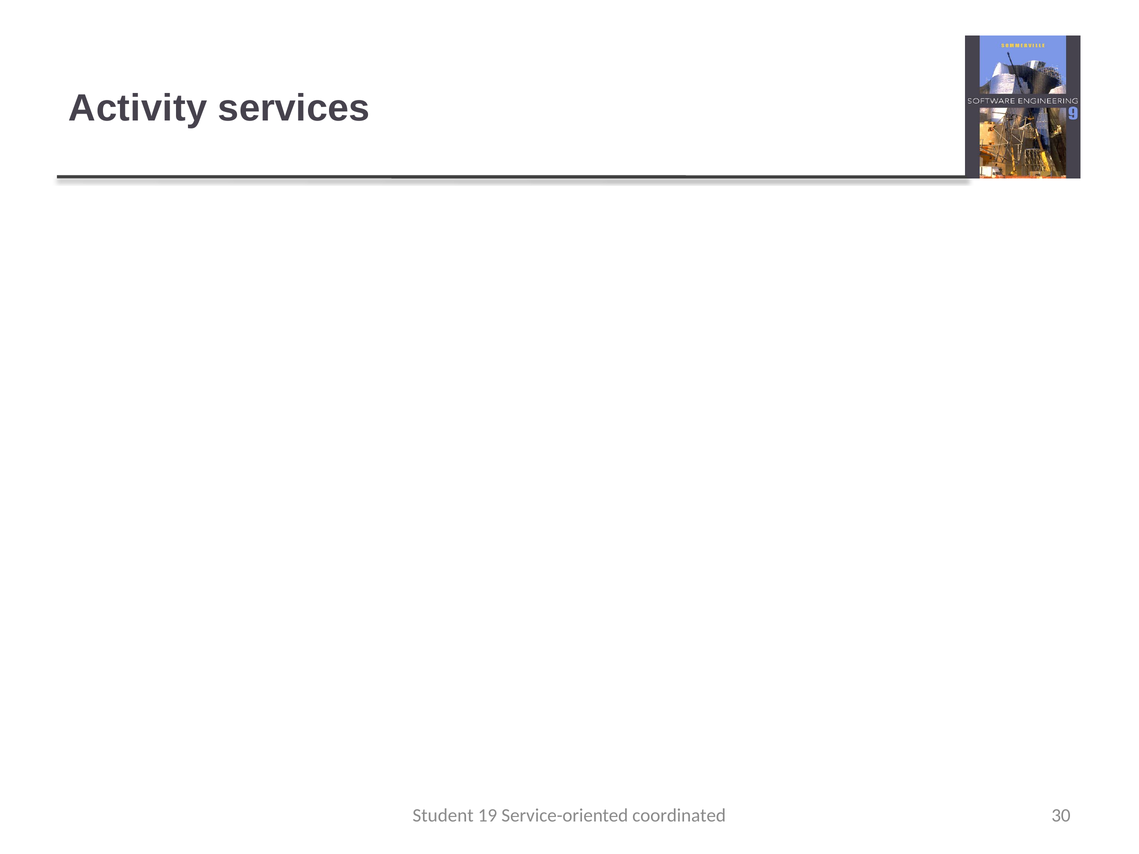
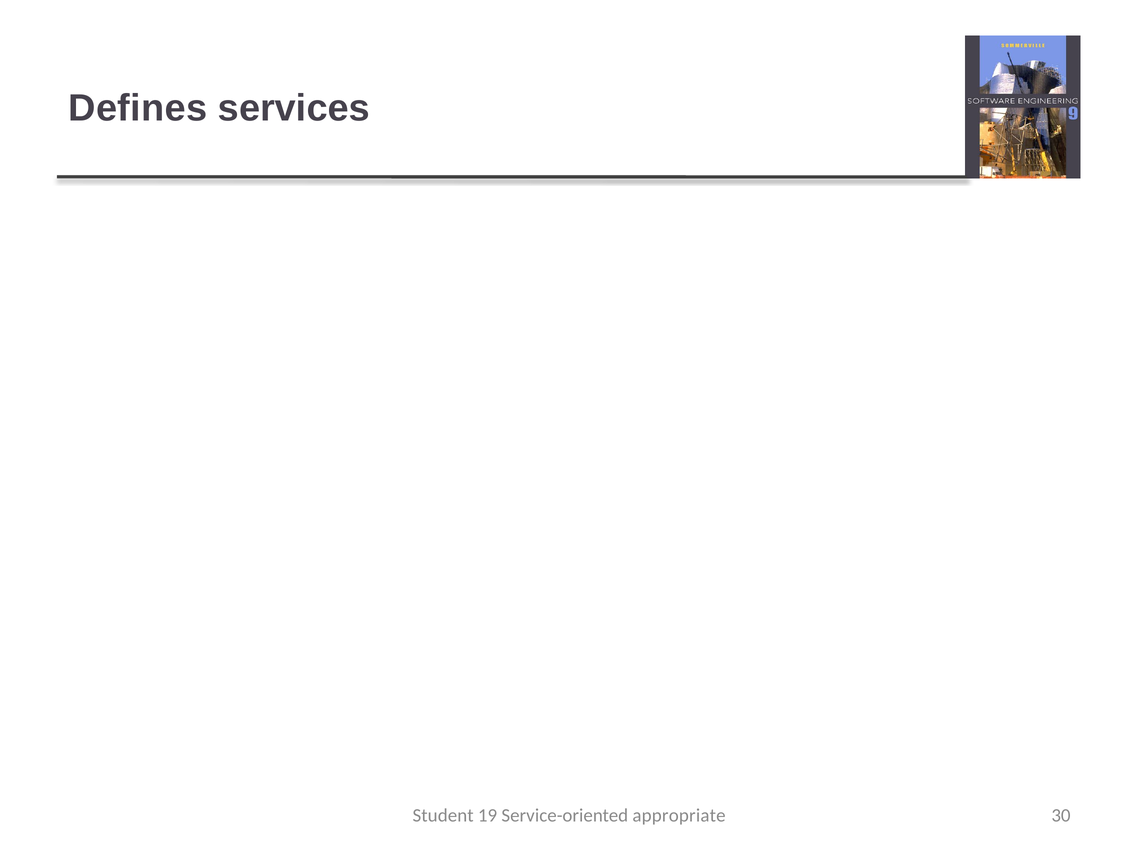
Activity: Activity -> Defines (138, 108)
coordinated: coordinated -> appropriate (679, 816)
